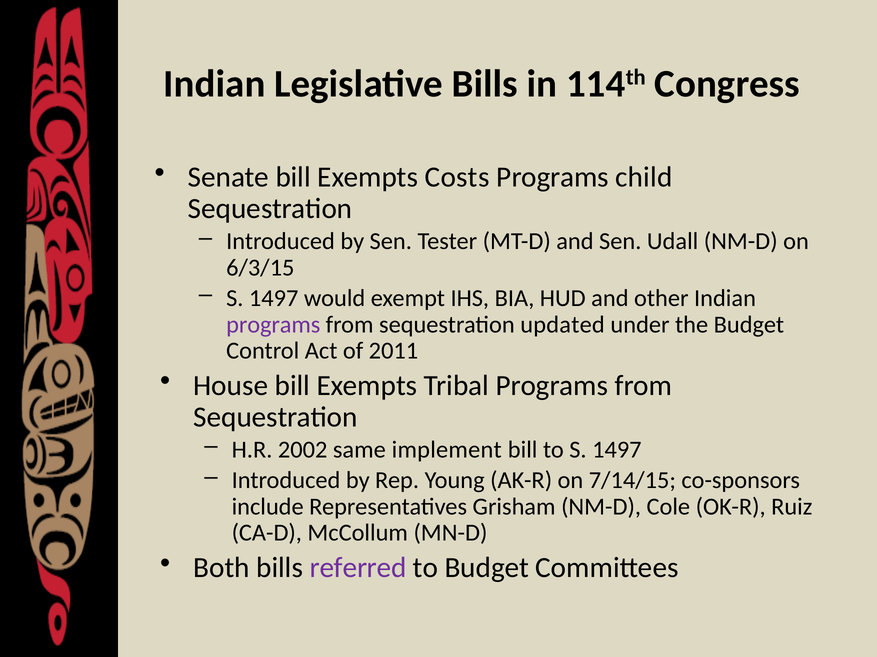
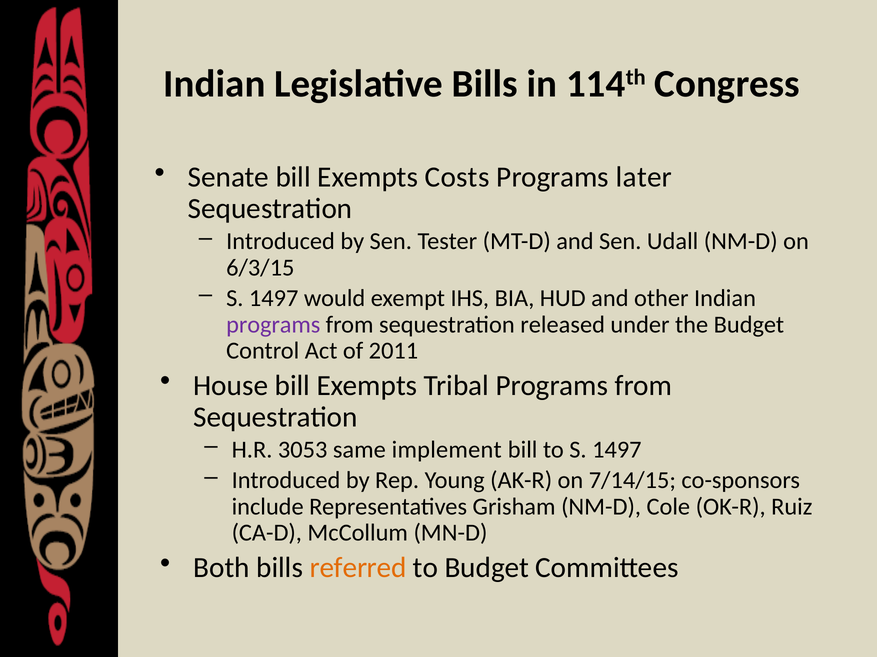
child: child -> later (644, 177)
updated: updated -> released (563, 325)
2002: 2002 -> 3053 (303, 450)
referred colour: purple -> orange (358, 568)
